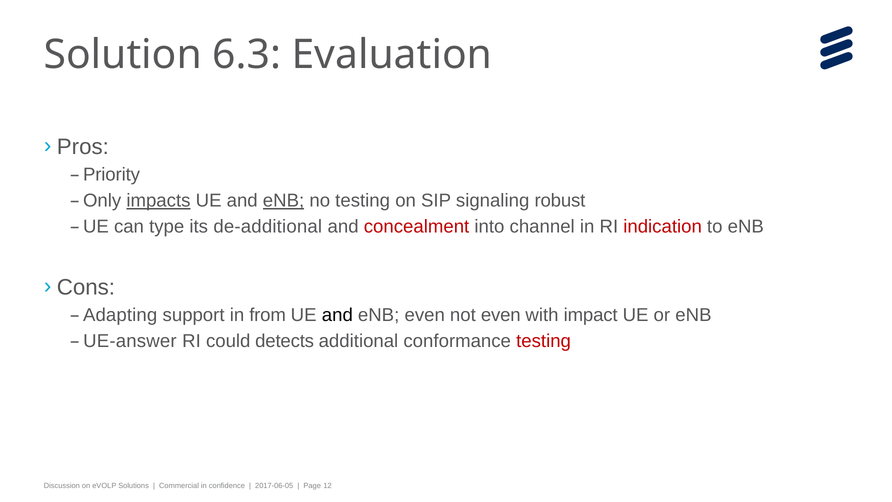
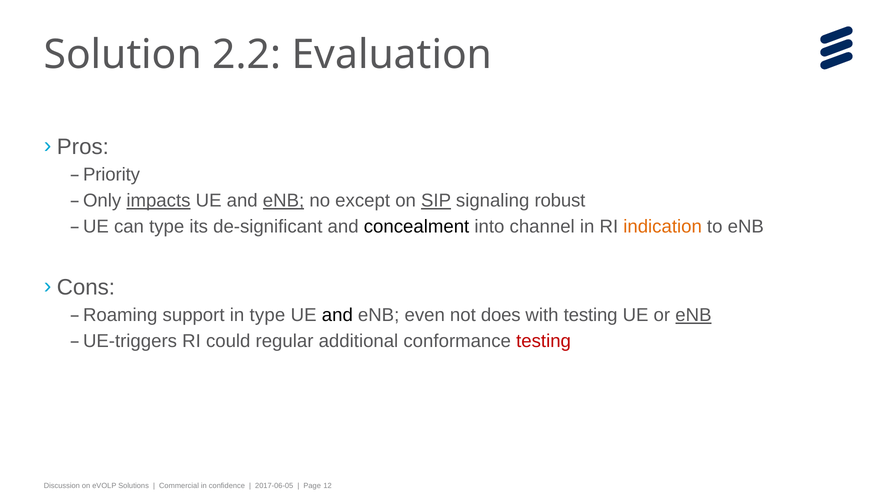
6.3: 6.3 -> 2.2 (247, 55)
no testing: testing -> except (363, 201)
SIP underline: none -> present (436, 201)
de-additional: de-additional -> de-significant (268, 227)
concealment colour: red -> black (417, 227)
indication colour: red -> orange (663, 227)
Adapting: Adapting -> Roaming (120, 315)
in from: from -> type (267, 315)
not even: even -> does (501, 315)
with impact: impact -> testing (591, 315)
eNB underline: none -> present (693, 315)
UE-answer: UE-answer -> UE-triggers (130, 341)
detects: detects -> regular (285, 341)
